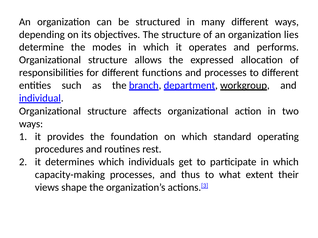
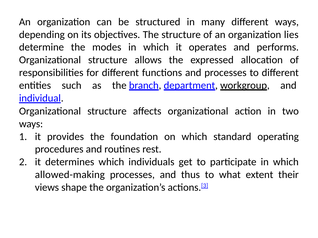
capacity-making: capacity-making -> allowed-making (70, 175)
